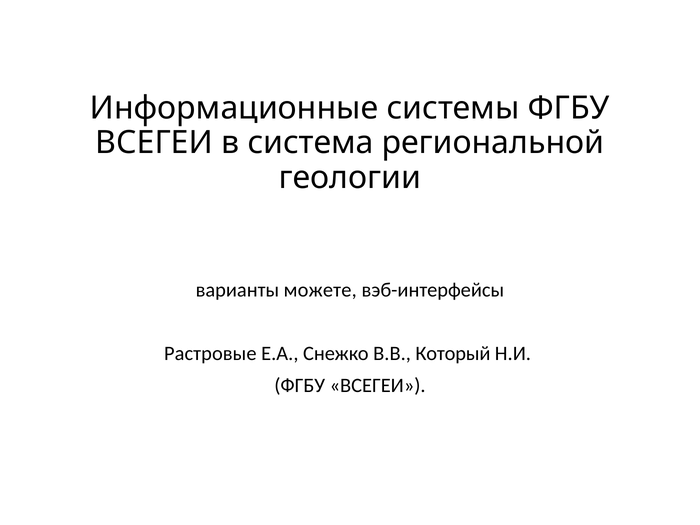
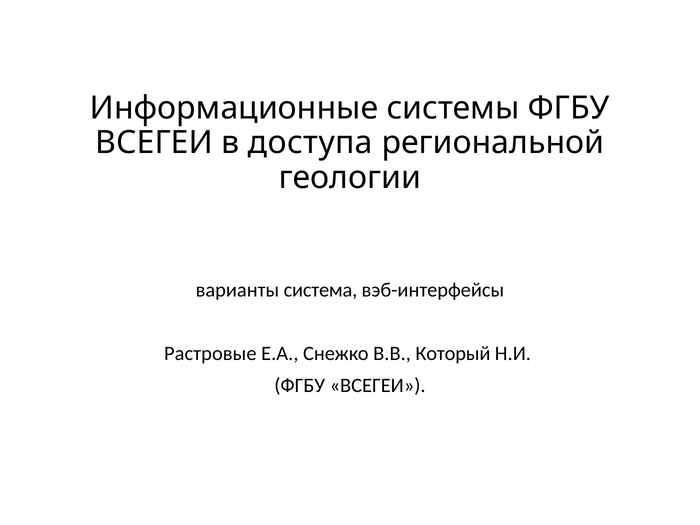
система: система -> доступа (310, 143)
можете: можете -> система (320, 290)
